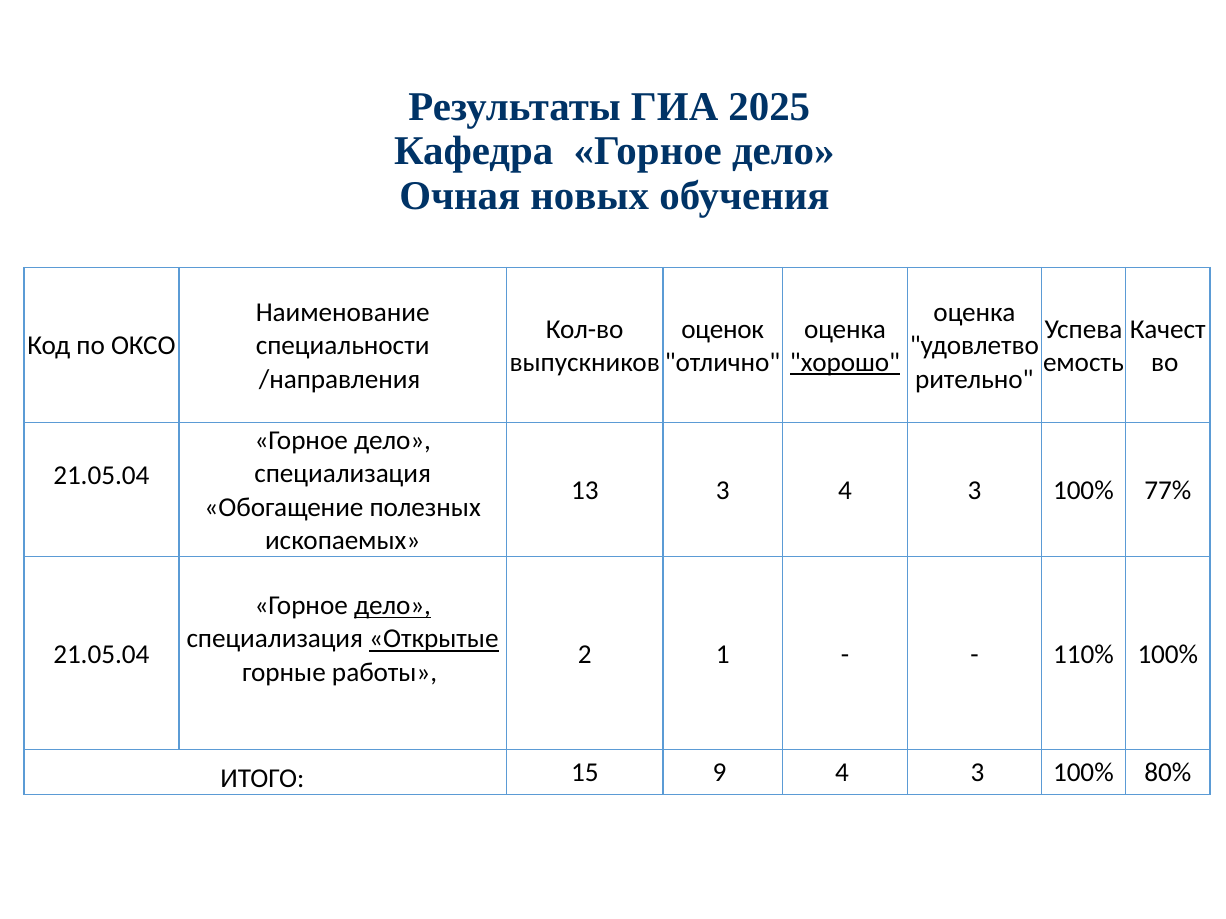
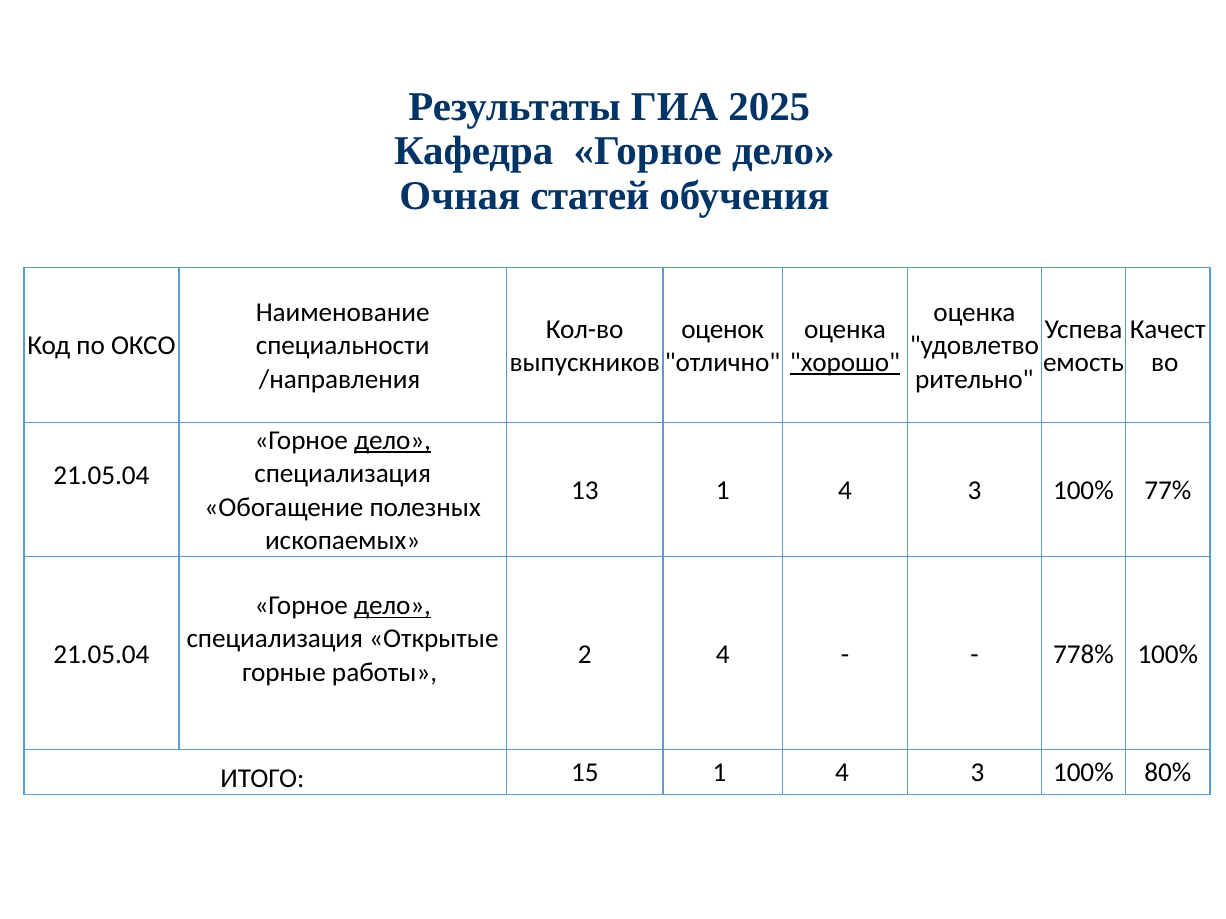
новых: новых -> статей (590, 196)
дело underline: none -> present (392, 441)
13 3: 3 -> 1 (723, 491)
Открытые underline: present -> none (434, 639)
2 1: 1 -> 4 (723, 655)
110%: 110% -> 778% (1083, 655)
15 9: 9 -> 1 (720, 773)
